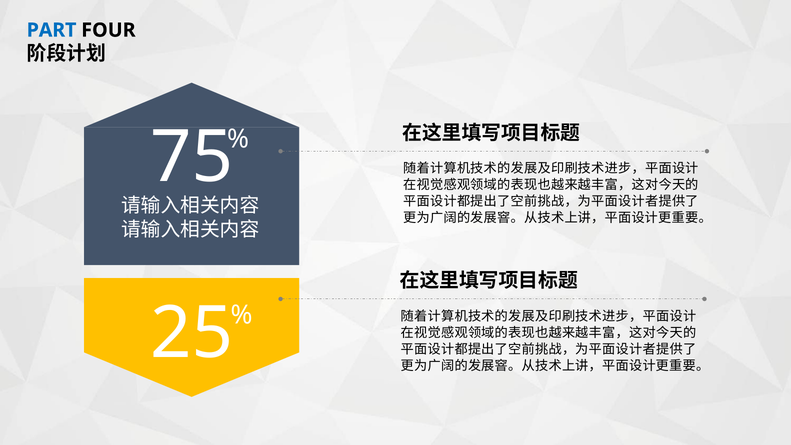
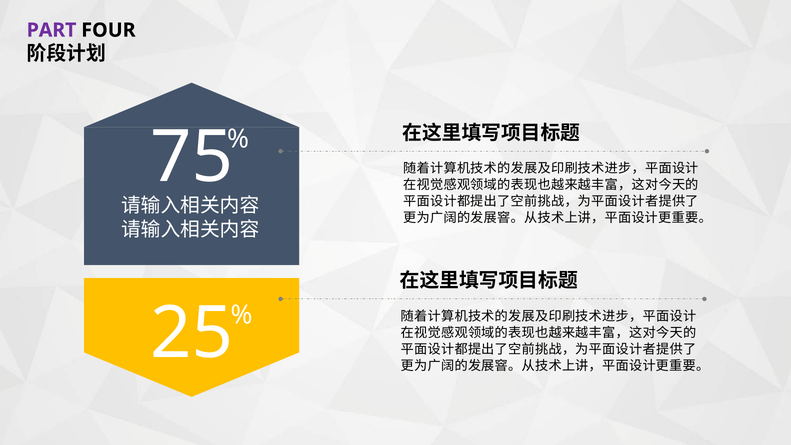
PART colour: blue -> purple (52, 30)
